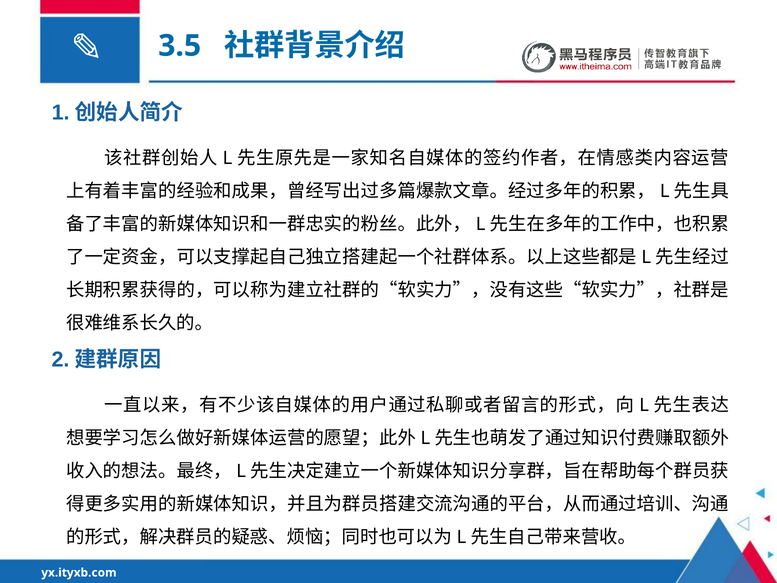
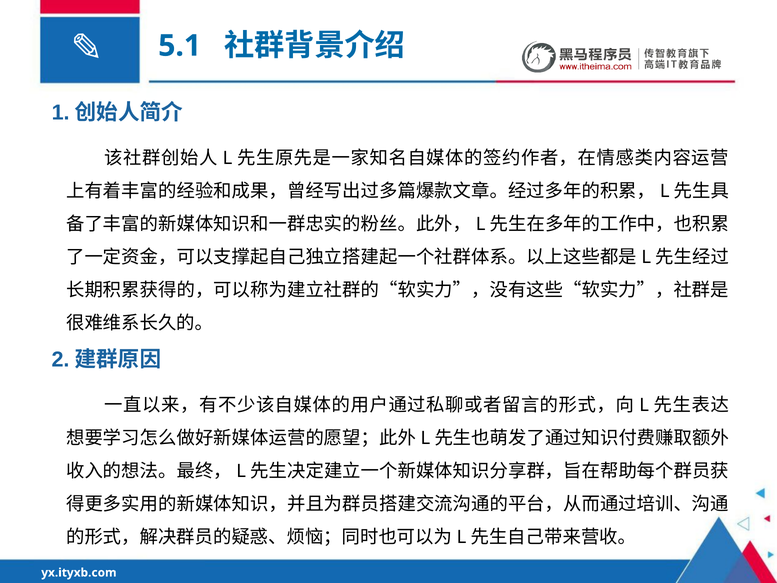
3.5: 3.5 -> 5.1 (180, 46)
